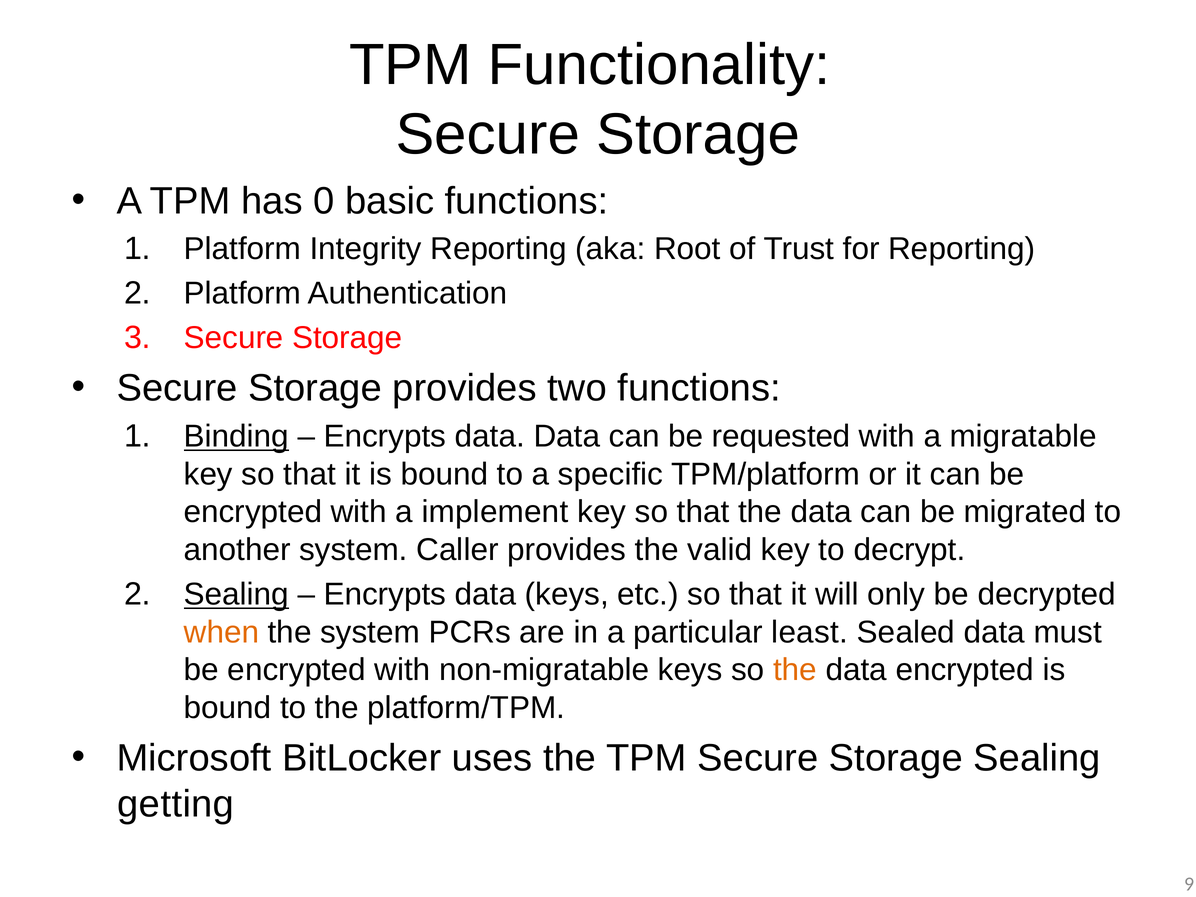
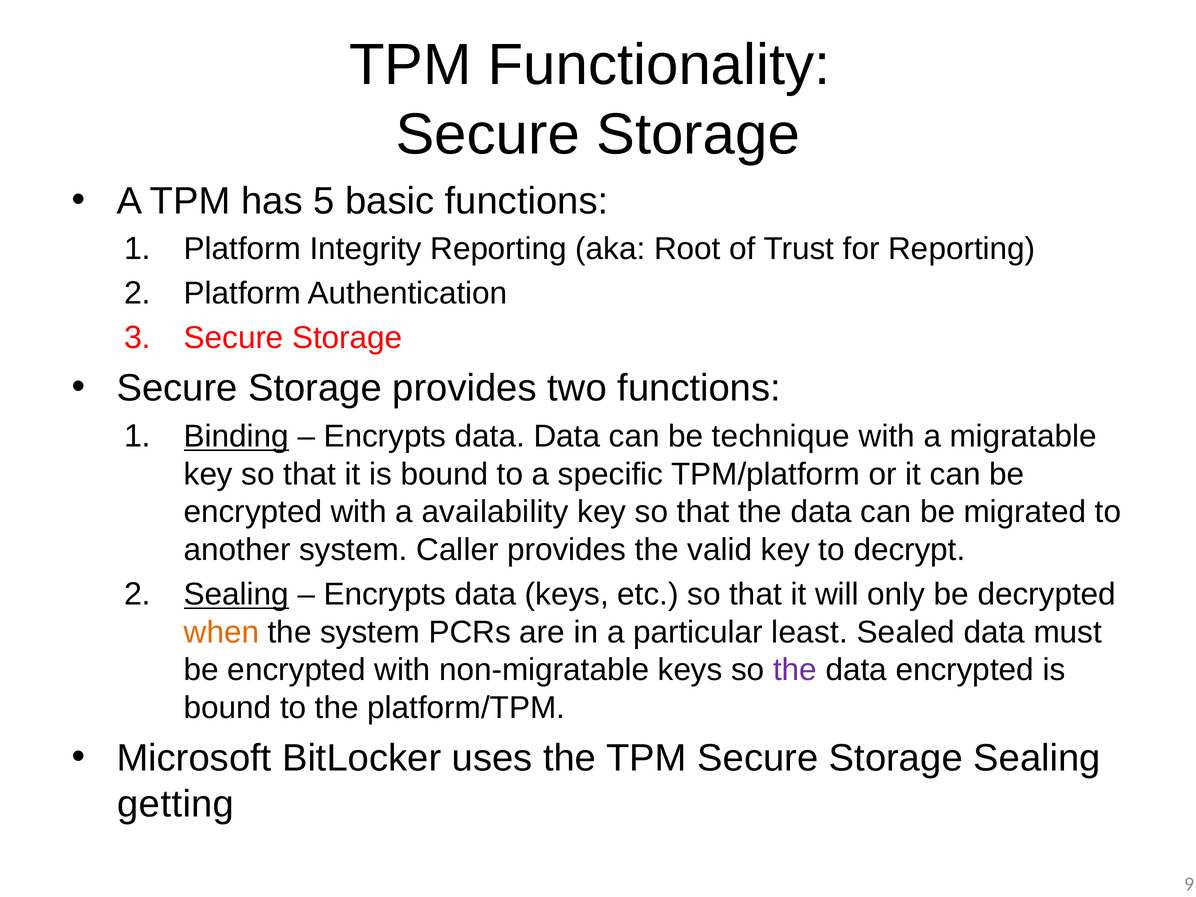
0: 0 -> 5 (324, 201)
requested: requested -> technique (781, 436)
implement: implement -> availability (495, 512)
the colour: orange -> purple (795, 670)
